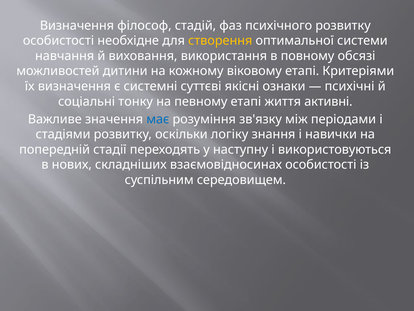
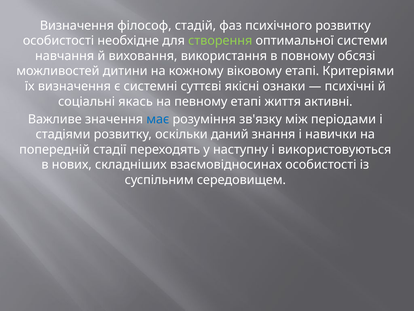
створення colour: yellow -> light green (220, 41)
тонку: тонку -> якась (136, 101)
логіку: логіку -> даний (230, 134)
